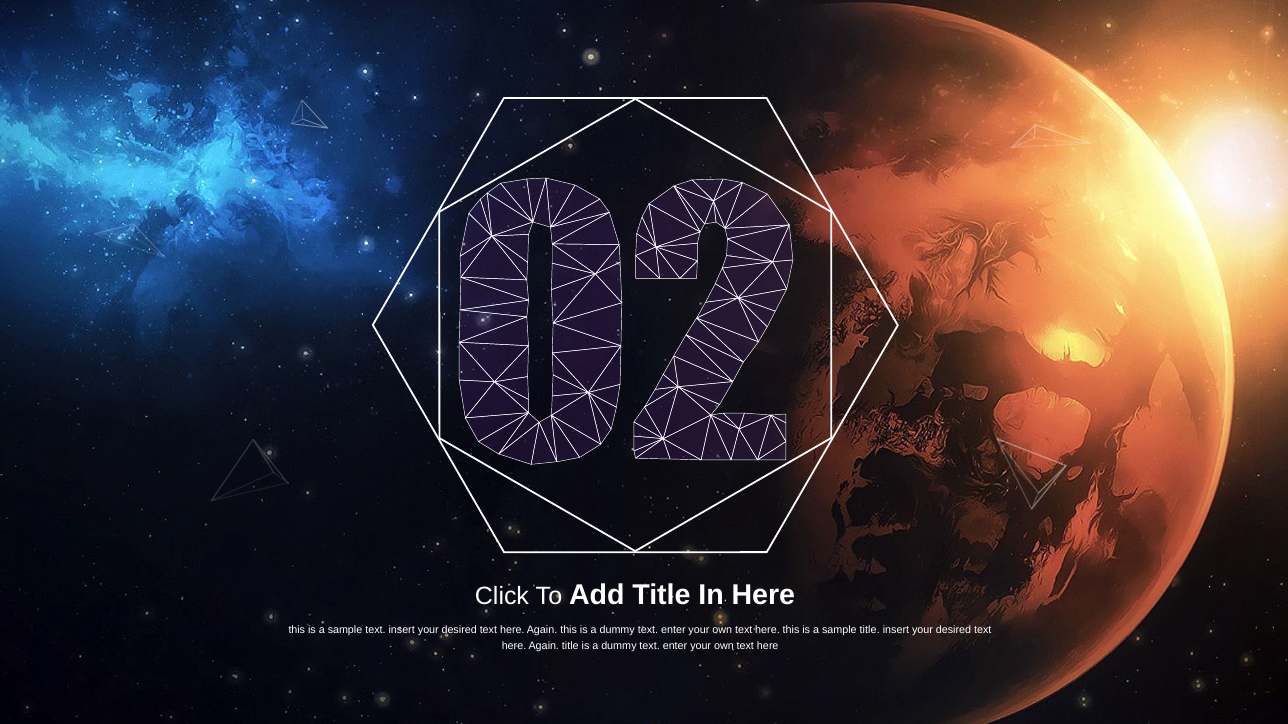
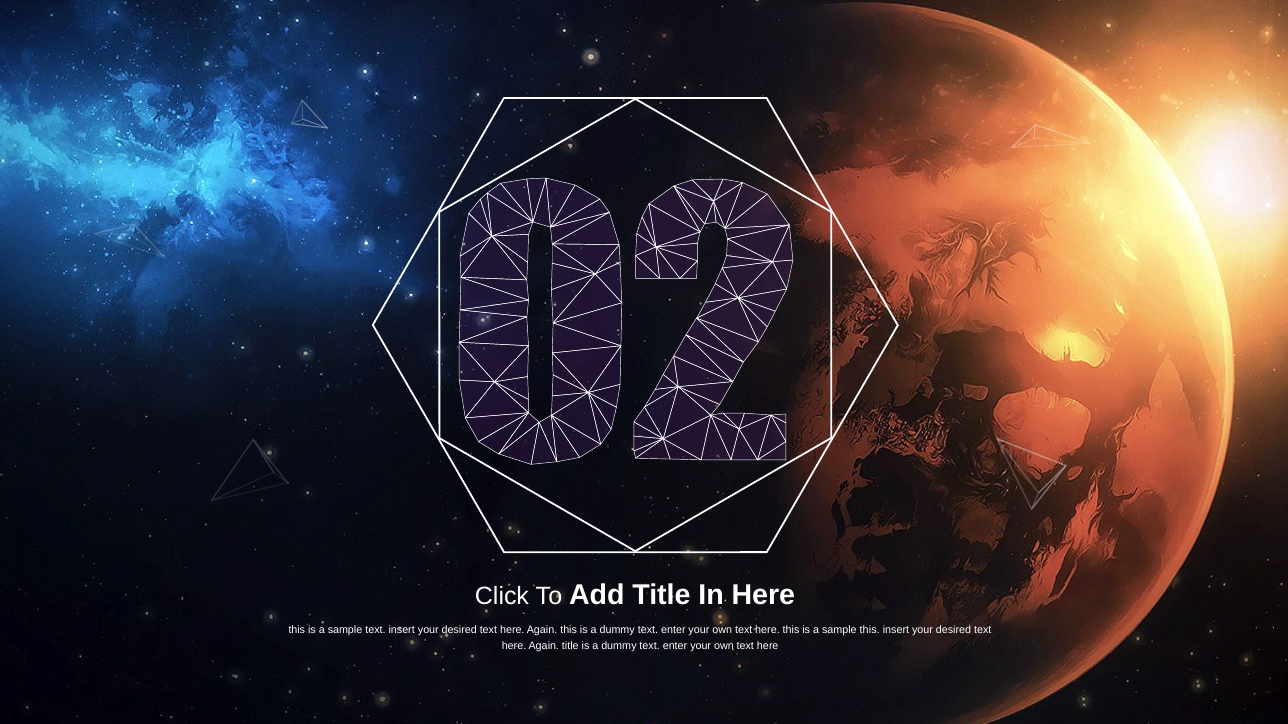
sample title: title -> this (870, 630)
